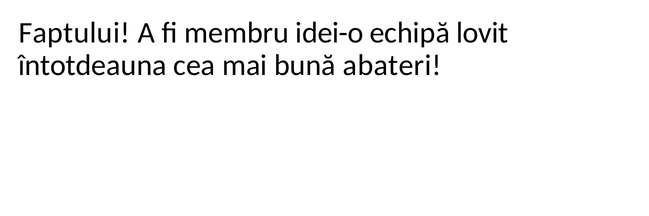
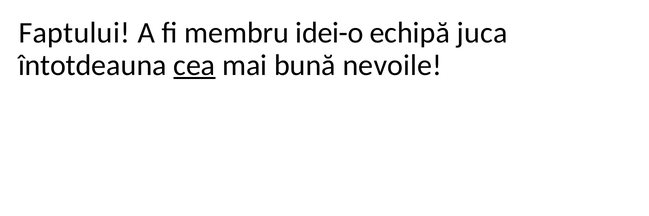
lovit: lovit -> juca (482, 33)
cea underline: none -> present (194, 65)
abateri: abateri -> nevoile (392, 65)
